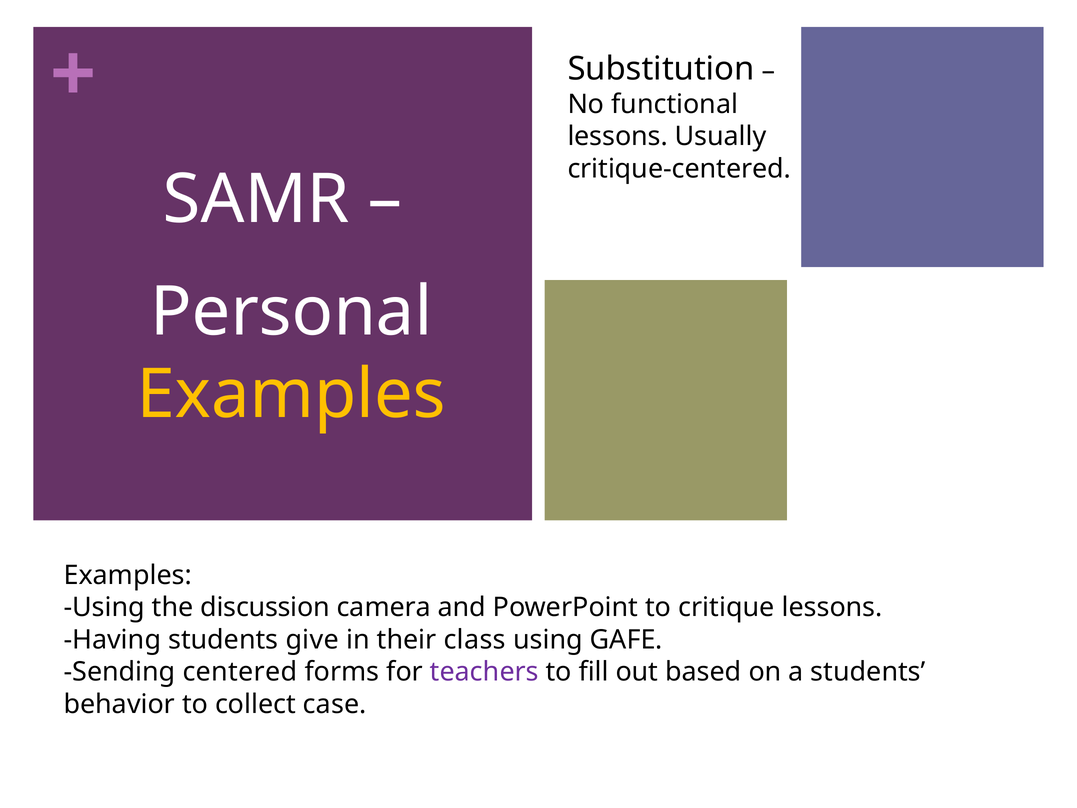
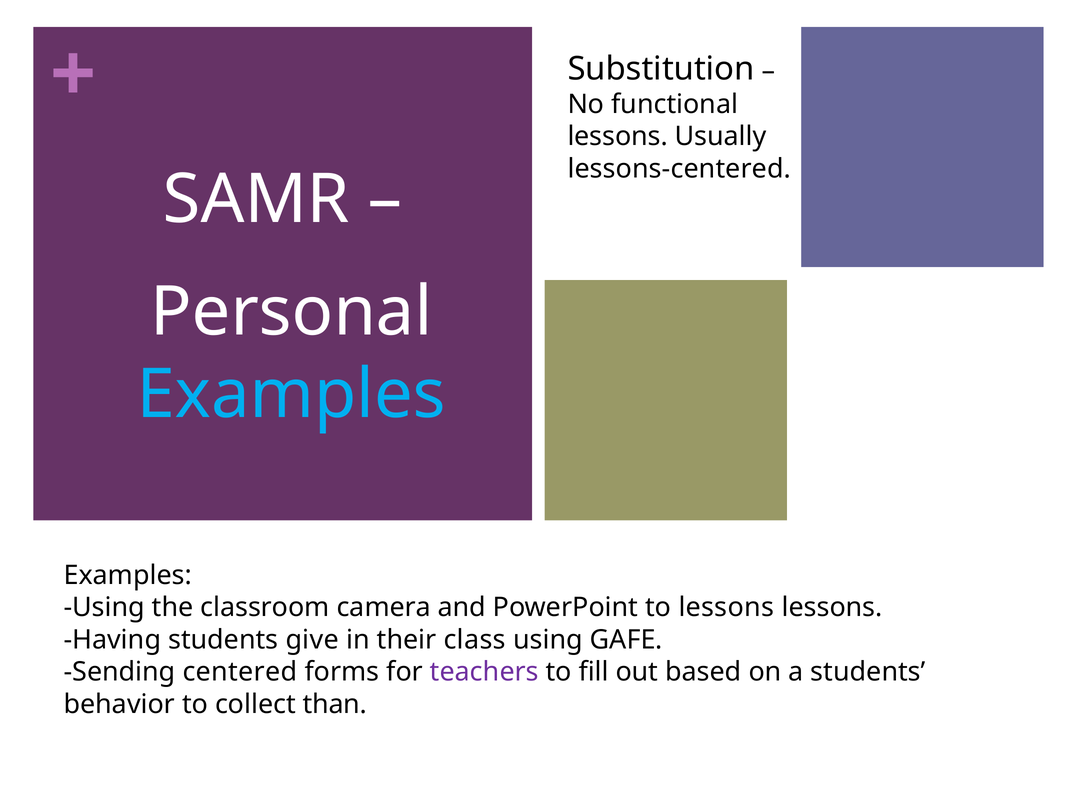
critique-centered: critique-centered -> lessons-centered (679, 169)
Examples colour: yellow -> light blue (291, 395)
discussion: discussion -> classroom (265, 607)
to critique: critique -> lessons (726, 607)
case: case -> than (335, 704)
